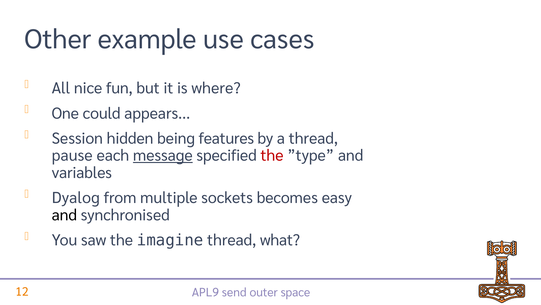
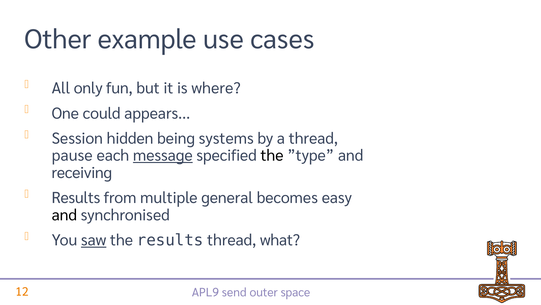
nice: nice -> only (88, 88)
features: features -> systems (226, 138)
the colour: red -> black (272, 155)
variables: variables -> receiving (82, 172)
Dyalog: Dyalog -> Results (76, 198)
sockets: sockets -> general (227, 198)
saw underline: none -> present (94, 240)
the imagine: imagine -> results (170, 240)
